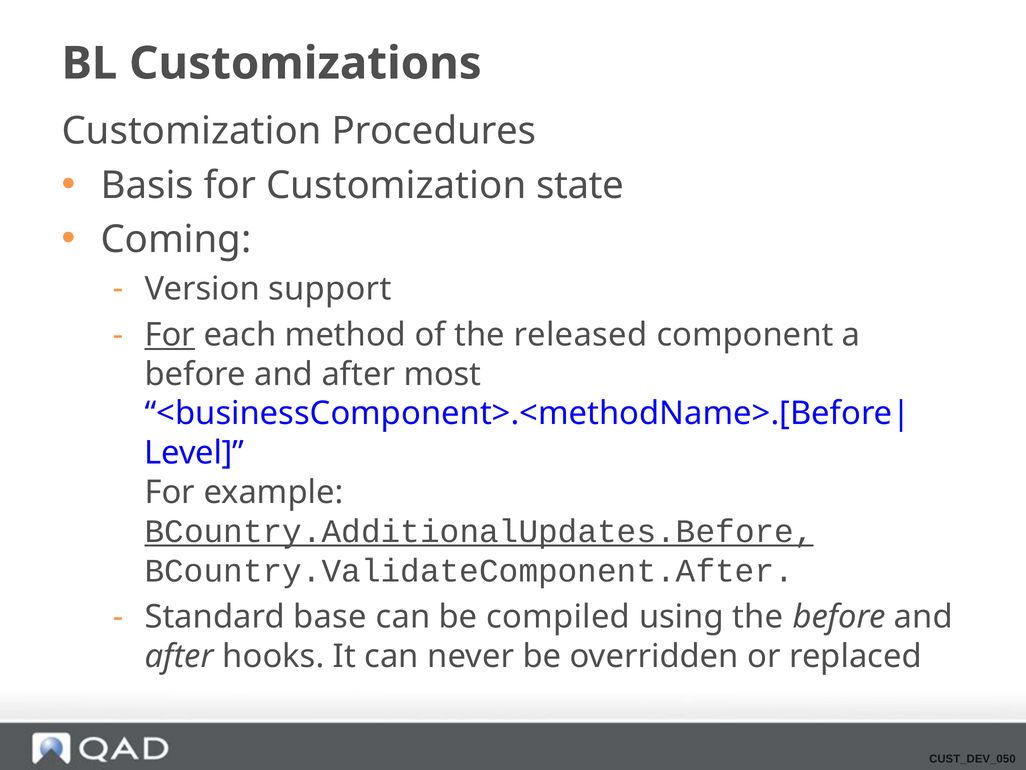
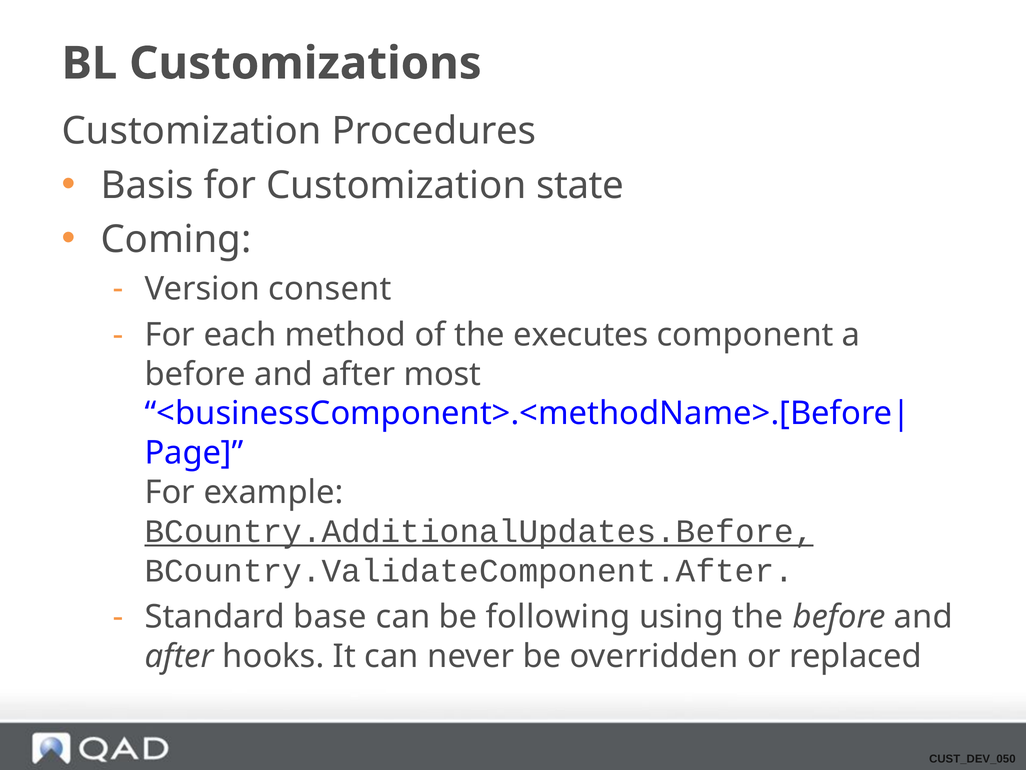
support: support -> consent (330, 289)
For underline: present -> none (170, 335)
released: released -> executes (581, 335)
Level: Level -> Page (194, 453)
compiled: compiled -> following (558, 617)
